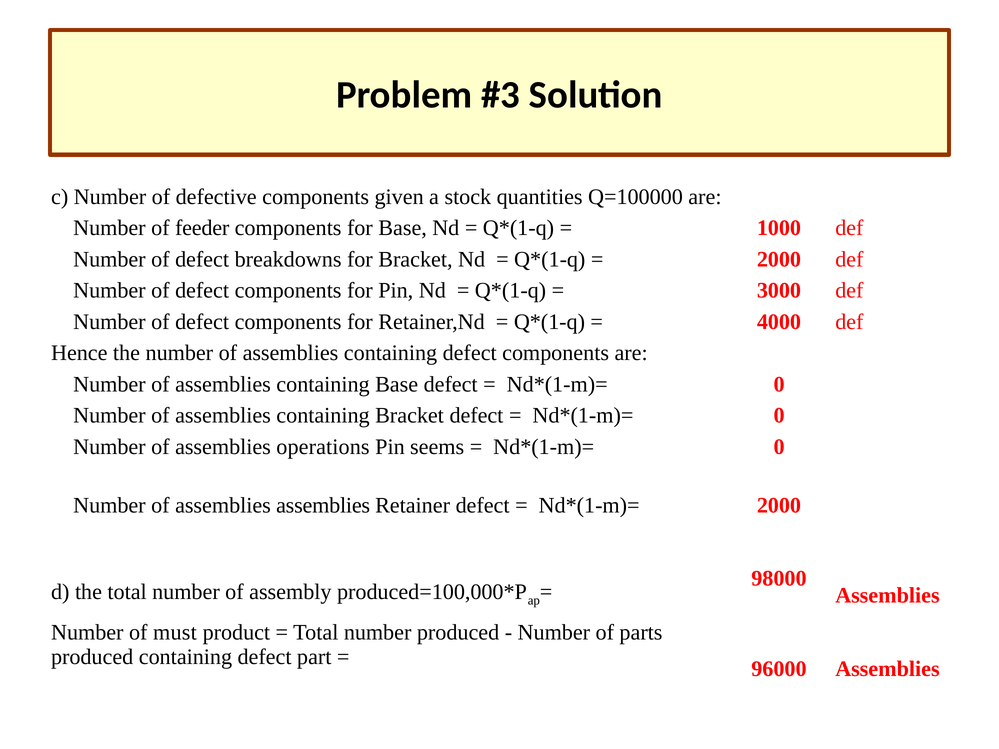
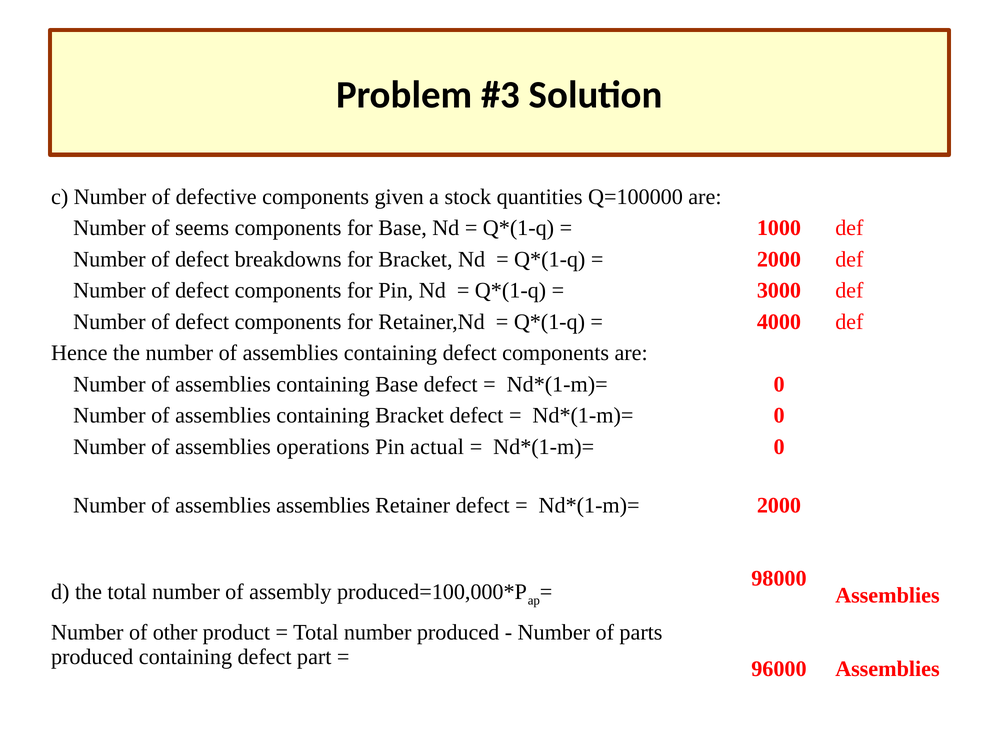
feeder: feeder -> seems (202, 228)
seems: seems -> actual (437, 447)
must: must -> other (175, 632)
